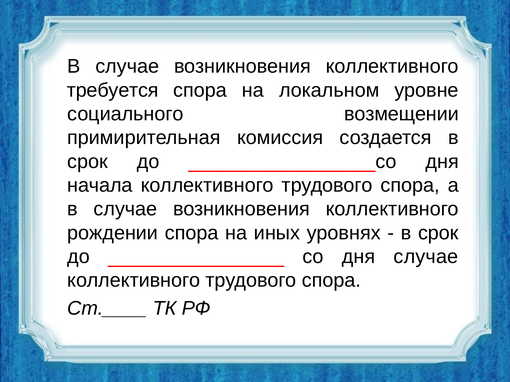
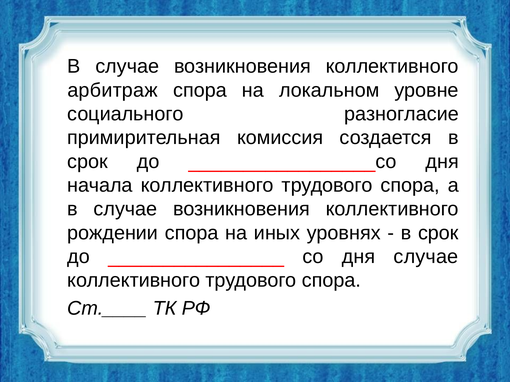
требуется: требуется -> арбитраж (113, 90)
возмещении: возмещении -> разногласие (401, 114)
